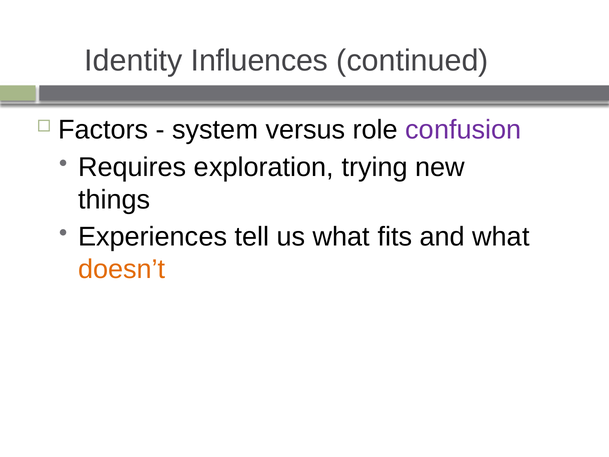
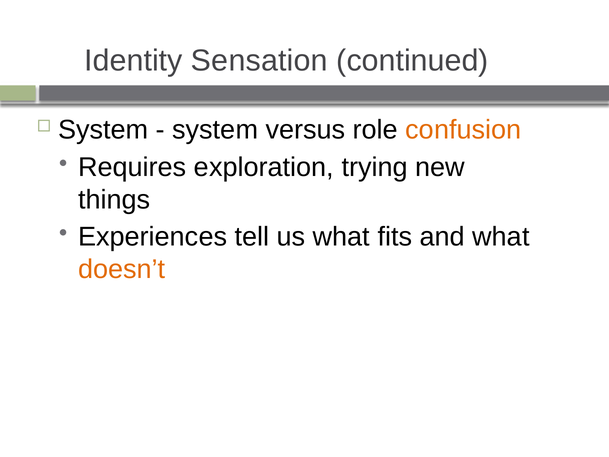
Influences: Influences -> Sensation (259, 60)
Factors: Factors -> System (103, 130)
confusion colour: purple -> orange (463, 130)
